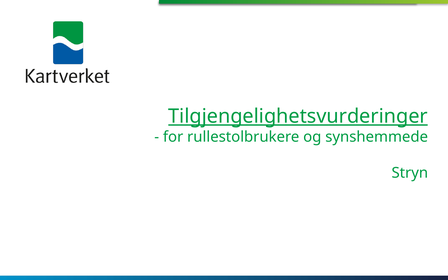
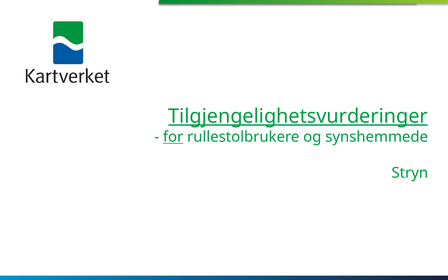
for underline: none -> present (173, 137)
